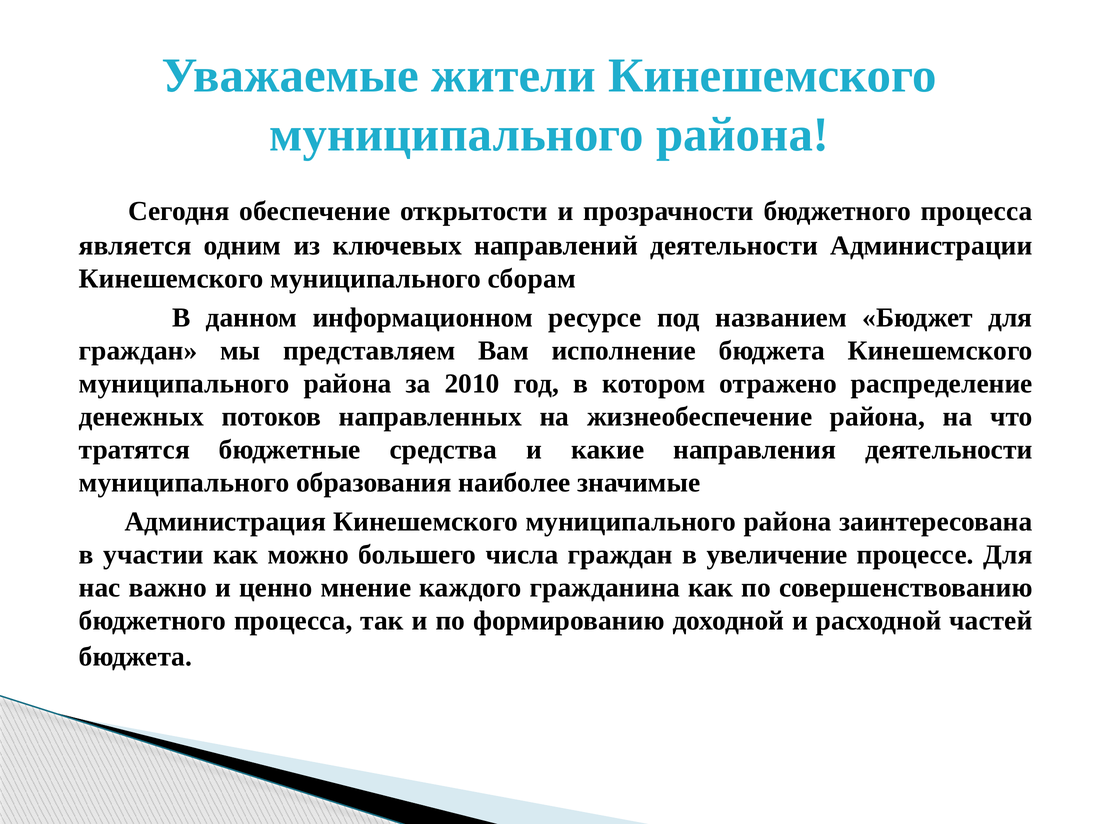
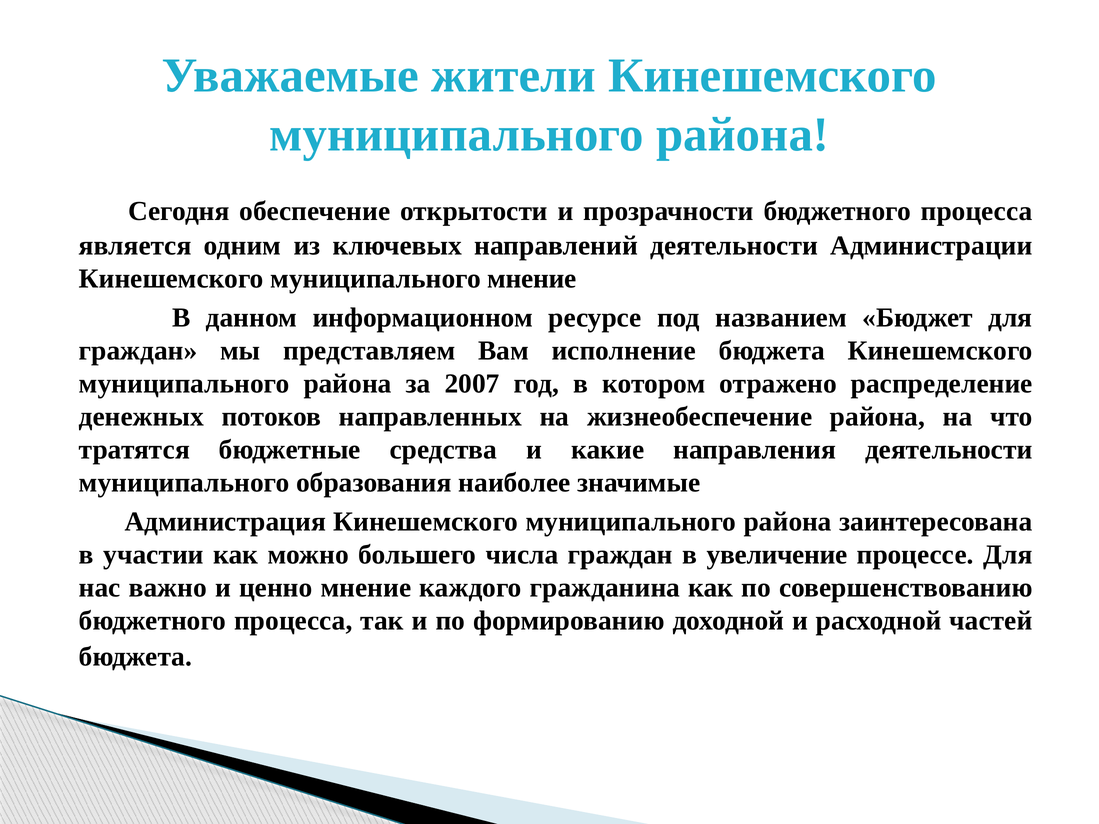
муниципального сборам: сборам -> мнение (532, 279)
2010: 2010 -> 2007 (472, 384)
